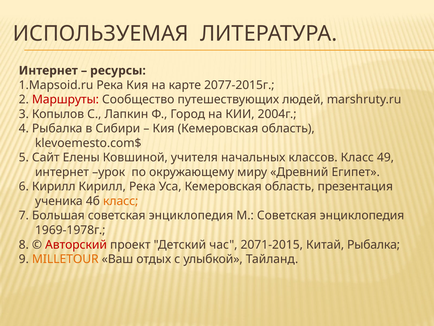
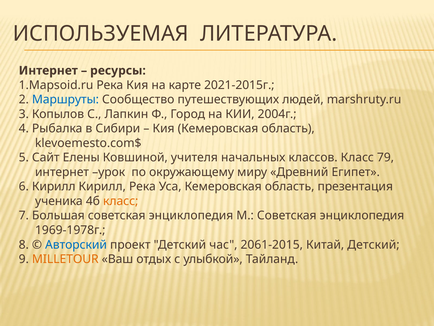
2077-2015г: 2077-2015г -> 2021-2015г (239, 85)
Маршруты colour: red -> blue (65, 99)
49: 49 -> 79 (386, 157)
Авторский colour: red -> blue (76, 244)
2071-2015: 2071-2015 -> 2061-2015 (272, 244)
Китай Рыбалка: Рыбалка -> Детский (373, 244)
